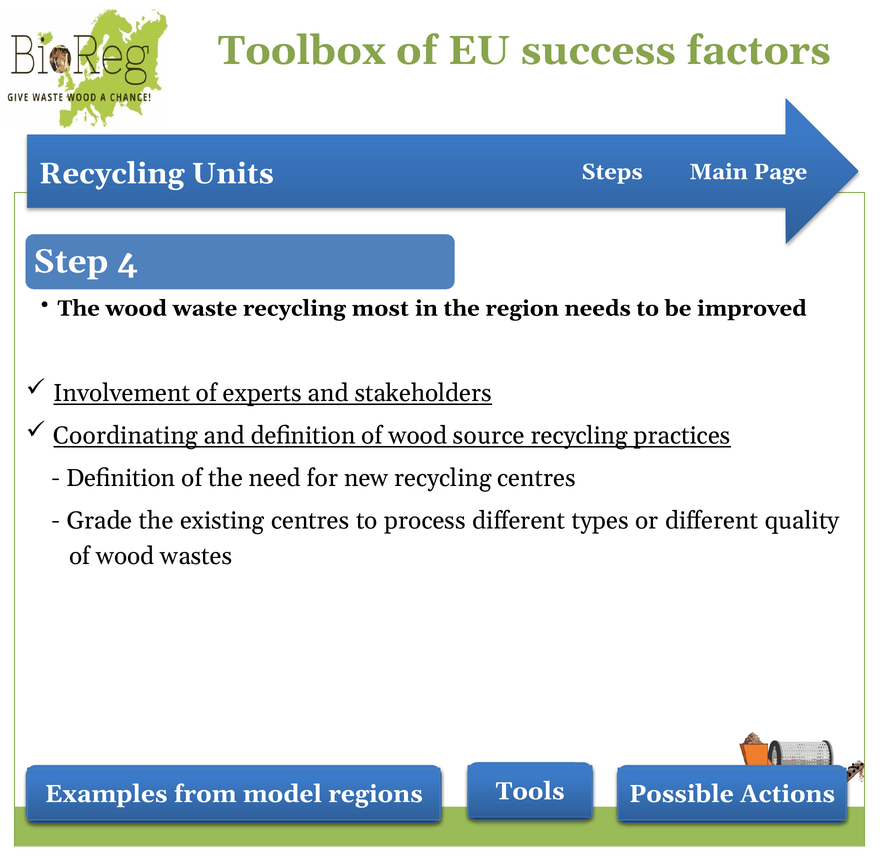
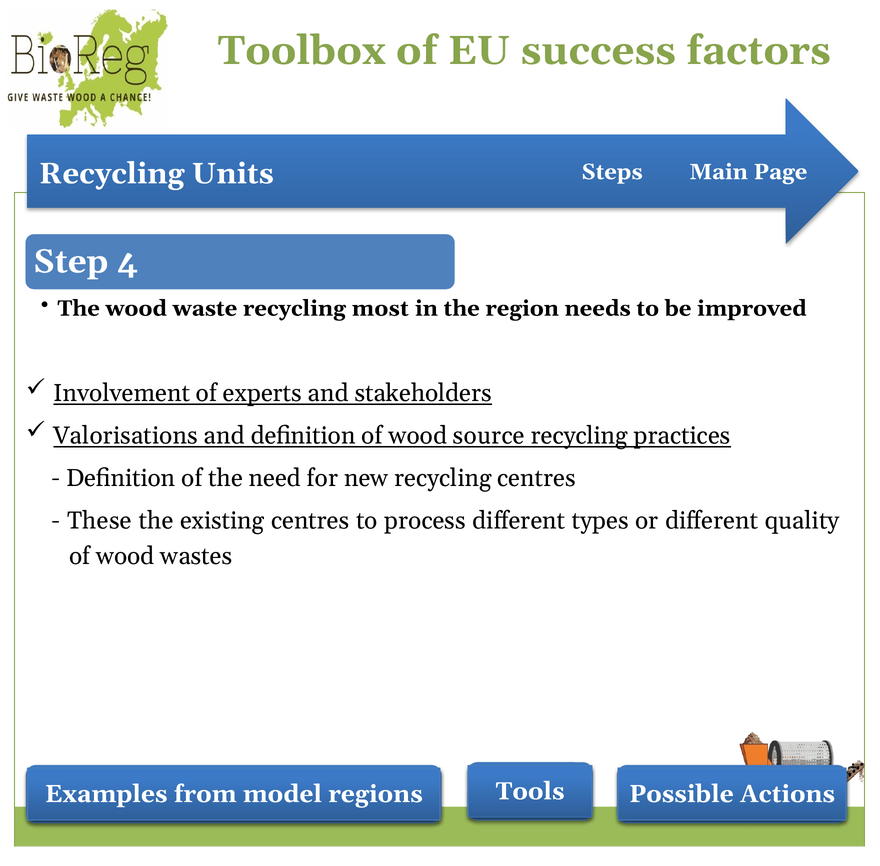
Coordinating: Coordinating -> Valorisations (126, 436)
Grade: Grade -> These (99, 521)
